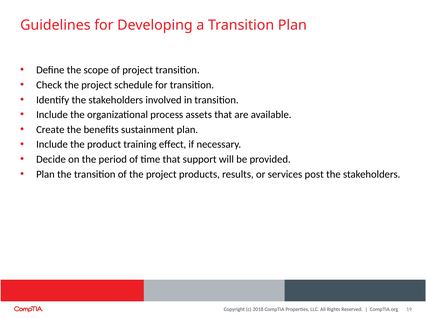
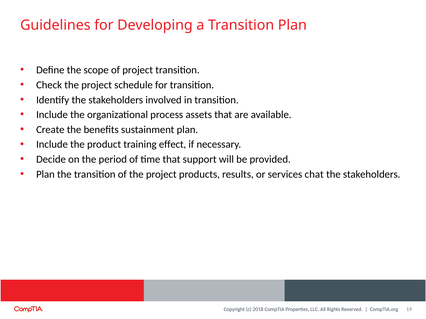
post: post -> chat (314, 175)
